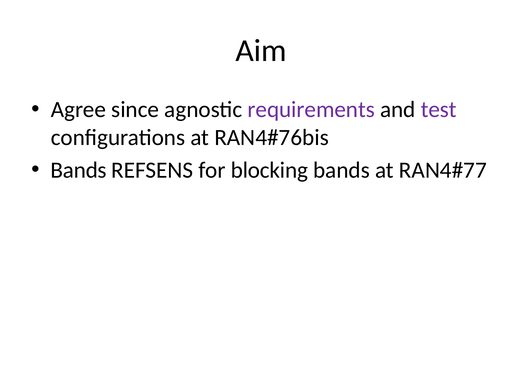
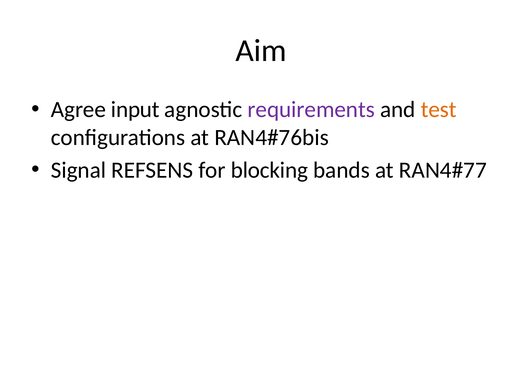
since: since -> input (135, 110)
test colour: purple -> orange (439, 110)
Bands: Bands -> Signal (79, 170)
